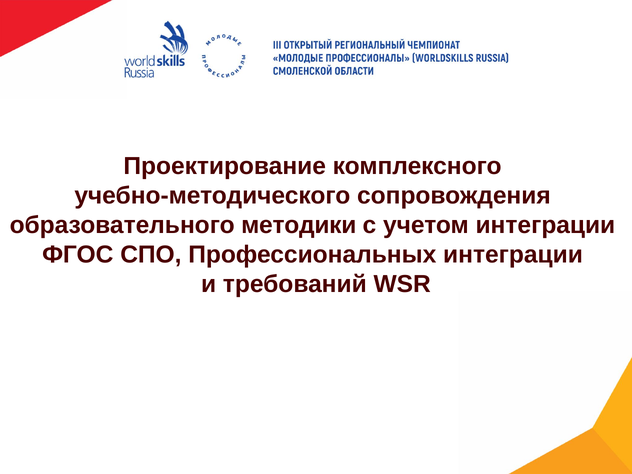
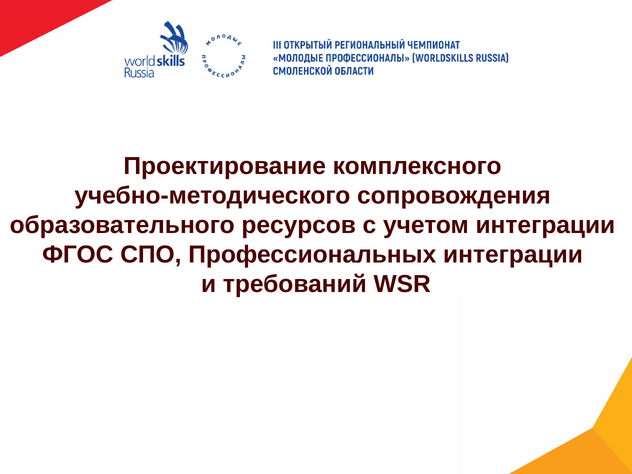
методики: методики -> ресурсов (299, 225)
